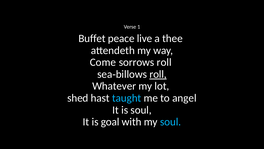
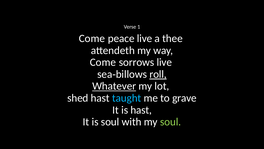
Buffet: Buffet -> Come (92, 38)
sorrows roll: roll -> live (164, 62)
Whatever underline: none -> present (114, 86)
angel: angel -> grave (184, 98)
is soul: soul -> hast (141, 110)
is goal: goal -> soul (110, 122)
soul colour: light blue -> light green (171, 122)
